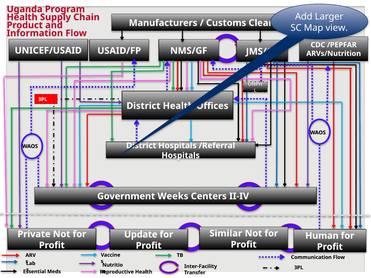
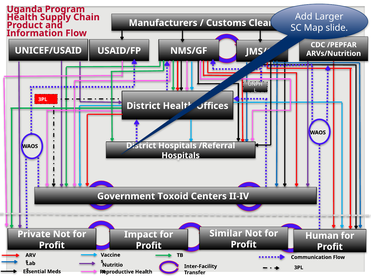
view: view -> slide (337, 28)
Weeks: Weeks -> Toxoid (173, 196)
Update: Update -> Impact (141, 235)
